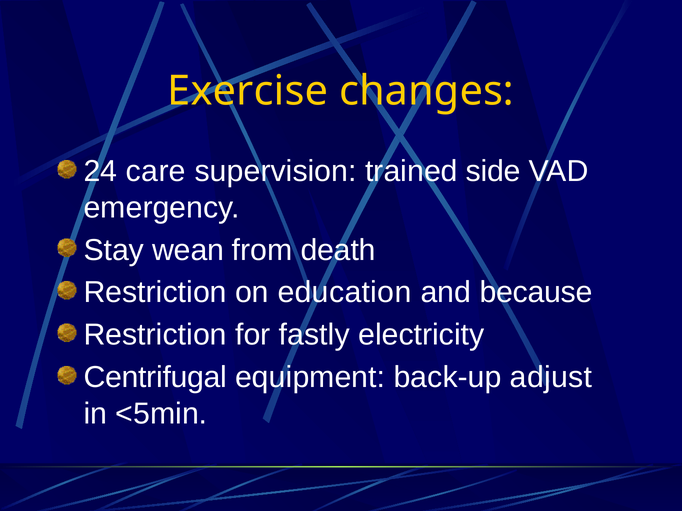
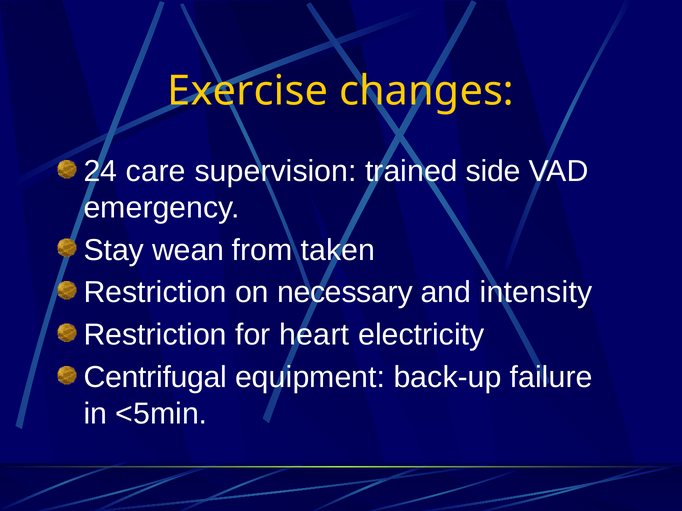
death: death -> taken (338, 250)
education: education -> necessary (345, 293)
because: because -> intensity (536, 293)
fastly: fastly -> heart (314, 335)
adjust: adjust -> failure (551, 378)
